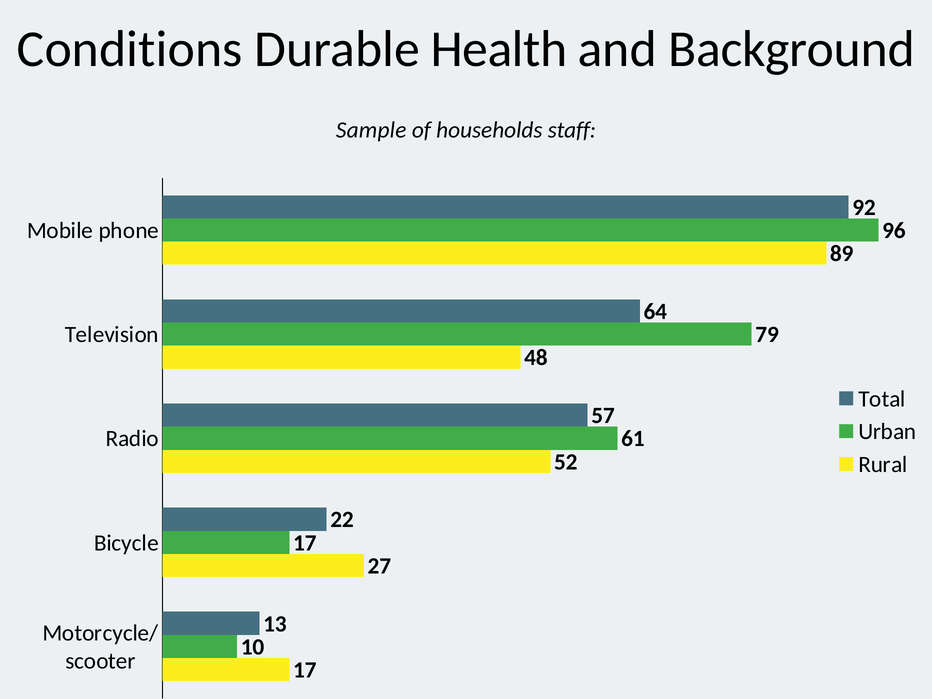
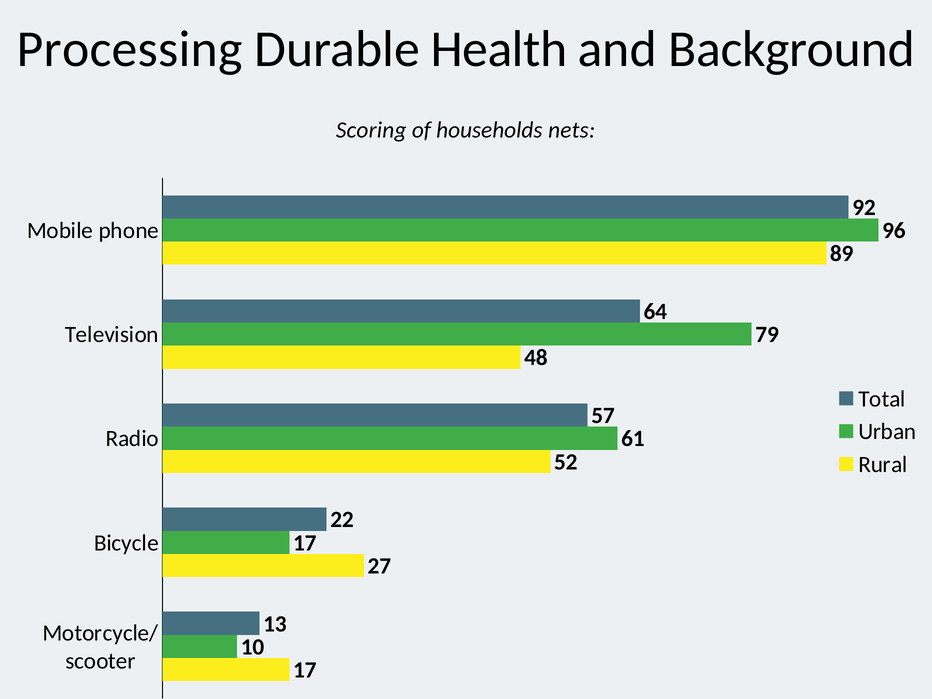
Conditions: Conditions -> Processing (130, 49)
Sample: Sample -> Scoring (371, 130)
staff: staff -> nets (572, 130)
